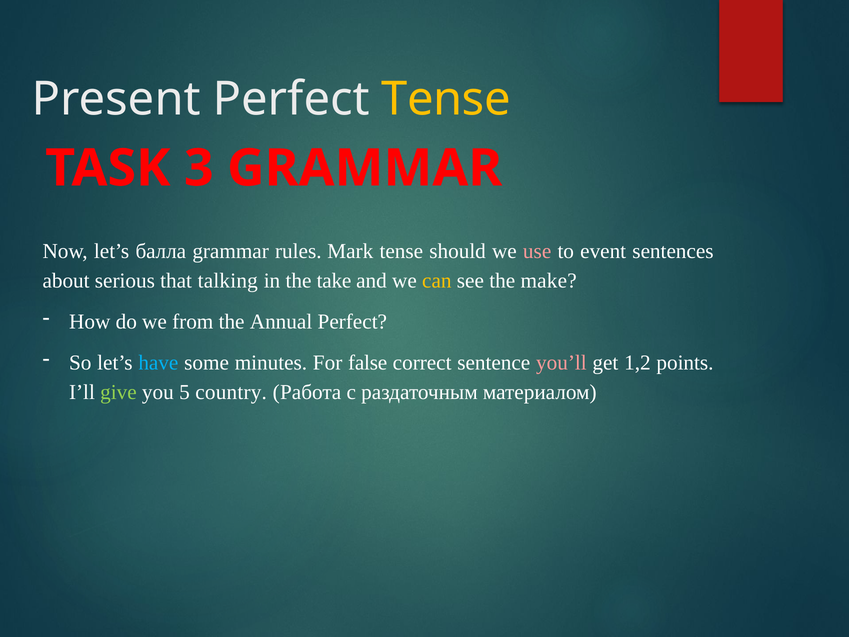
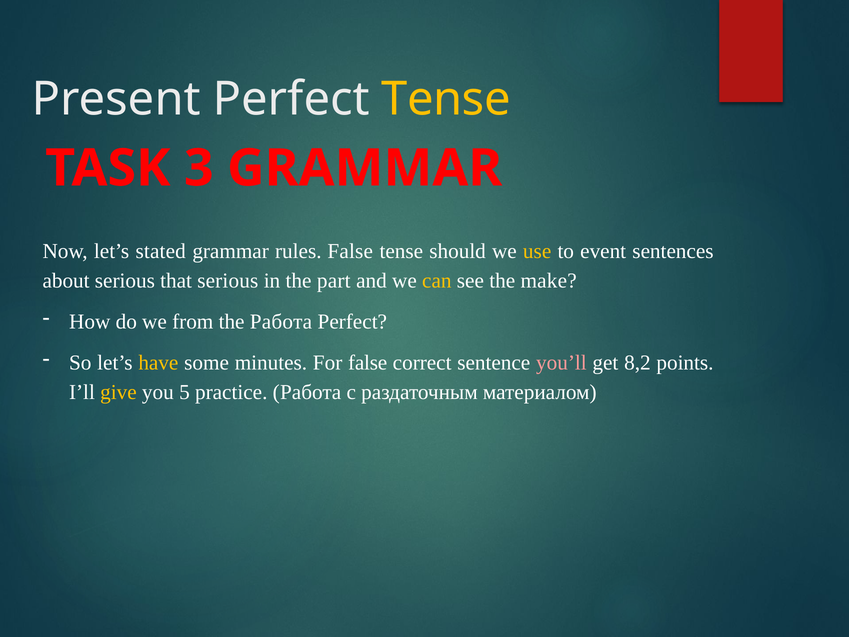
балла: балла -> stated (161, 251)
rules Mark: Mark -> False (350, 251)
use colour: pink -> yellow (537, 251)
that talking: talking -> serious (228, 281)
take: take -> part (334, 281)
the Annual: Annual -> Работа (281, 322)
have colour: light blue -> yellow (158, 363)
1,2: 1,2 -> 8,2 (637, 363)
give colour: light green -> yellow (118, 392)
country: country -> practice (231, 392)
